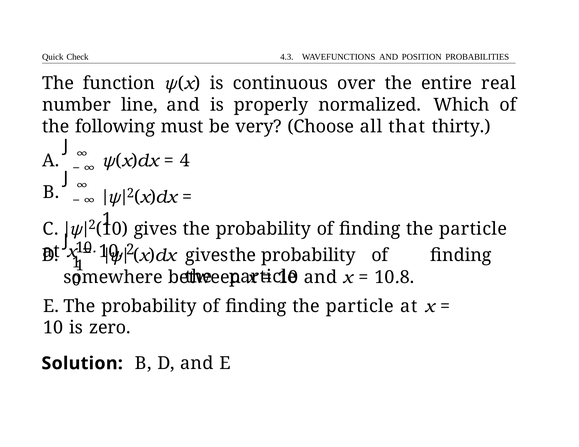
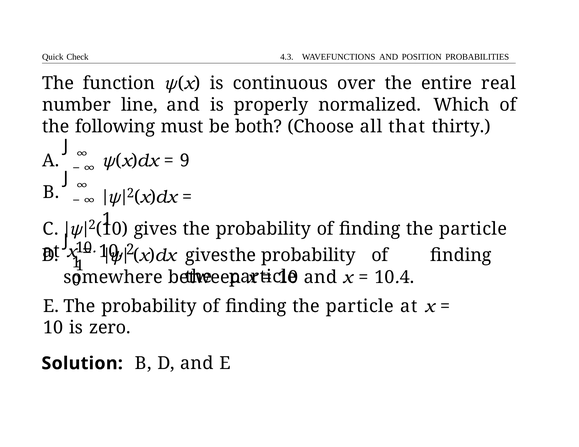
very: very -> both (259, 127)
4: 4 -> 9 (185, 161)
8: 8 -> 4 (407, 277)
